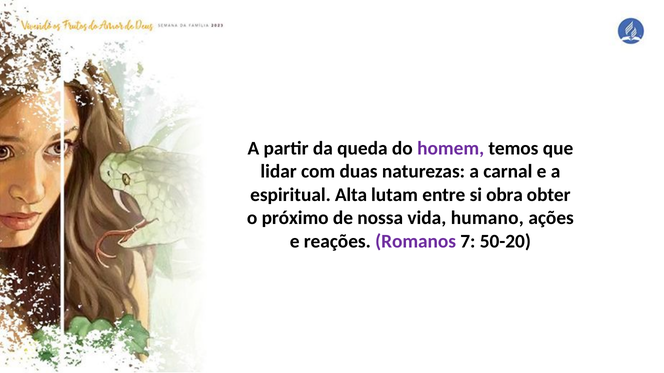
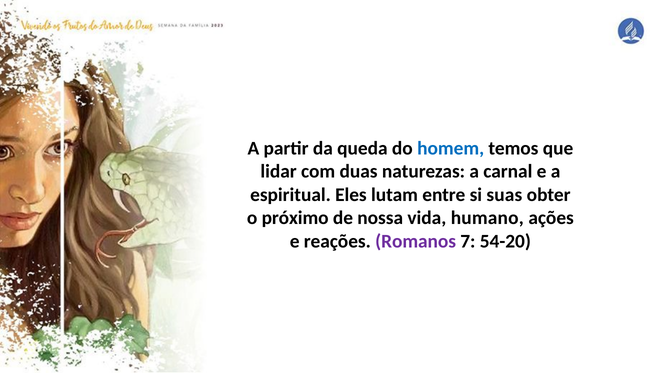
homem colour: purple -> blue (451, 148)
Alta: Alta -> Eles (351, 195)
obra: obra -> suas (504, 195)
50-20: 50-20 -> 54-20 (505, 241)
